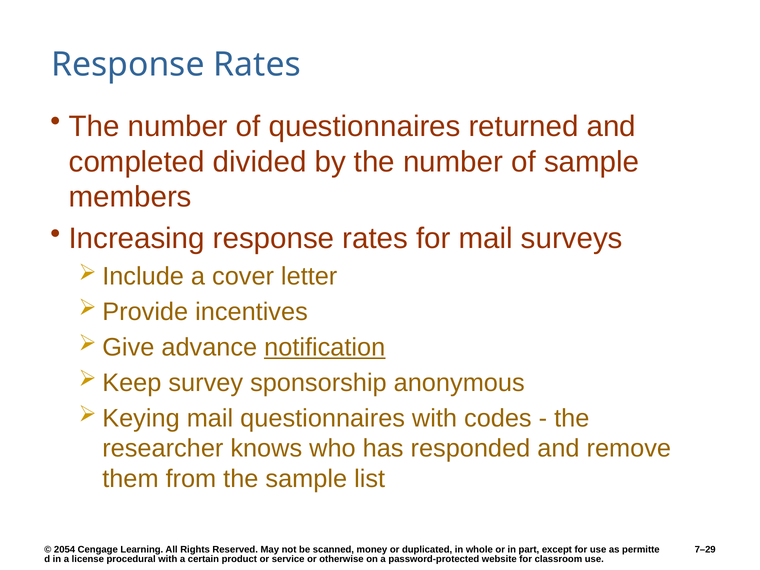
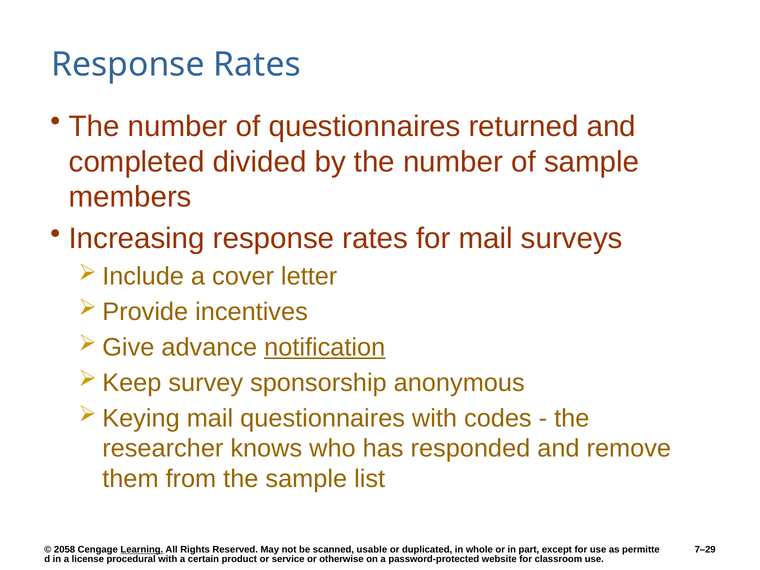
2054: 2054 -> 2058 (65, 550)
Learning underline: none -> present (142, 550)
money: money -> usable (372, 550)
